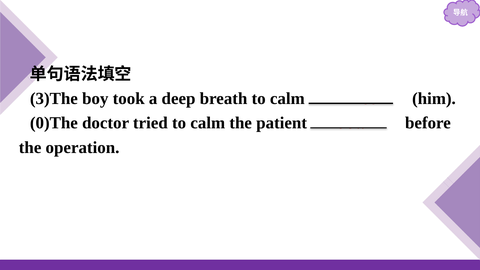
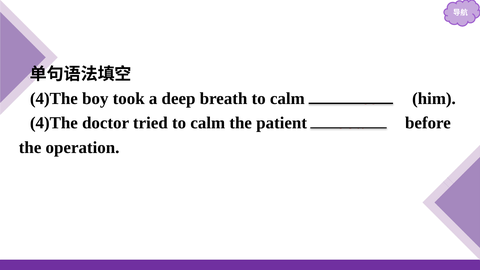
3)The: 3)The -> 4)The (54, 99)
0)The: 0)The -> 4)The (54, 123)
